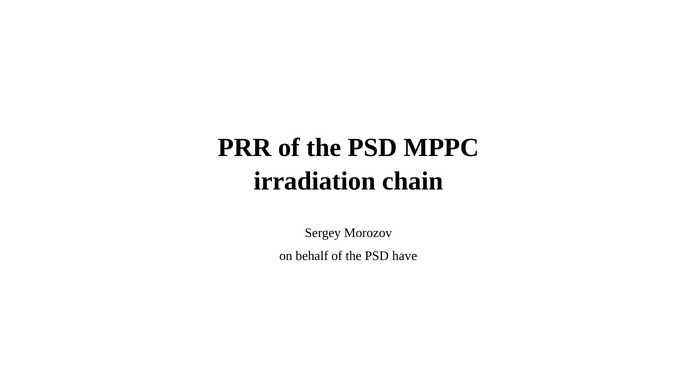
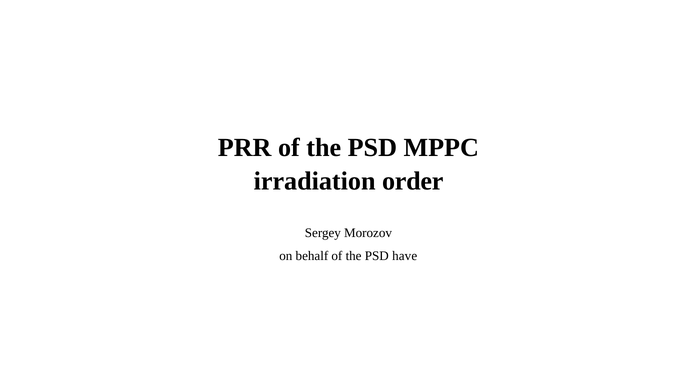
chain: chain -> order (413, 181)
